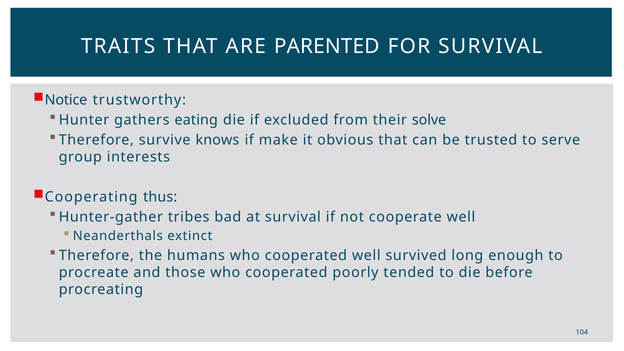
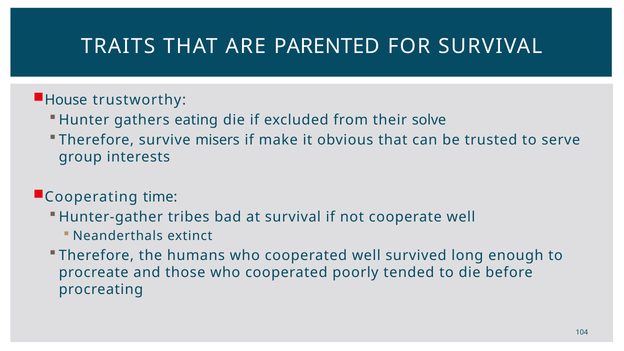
Notice: Notice -> House (66, 100)
knows: knows -> misers (218, 140)
thus: thus -> time (160, 197)
